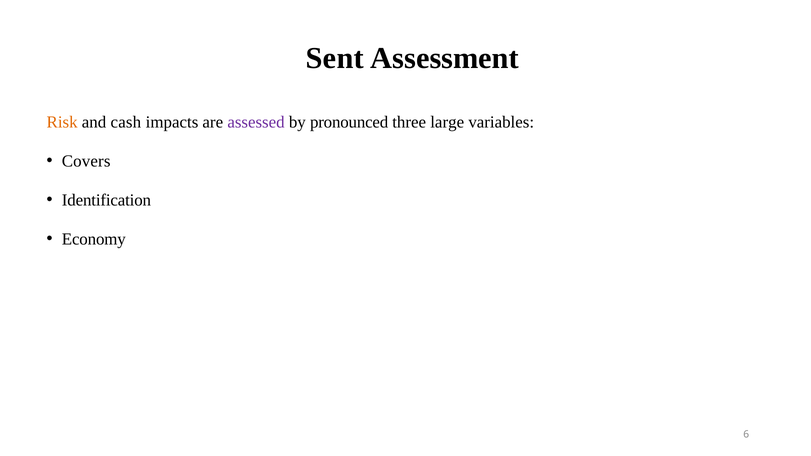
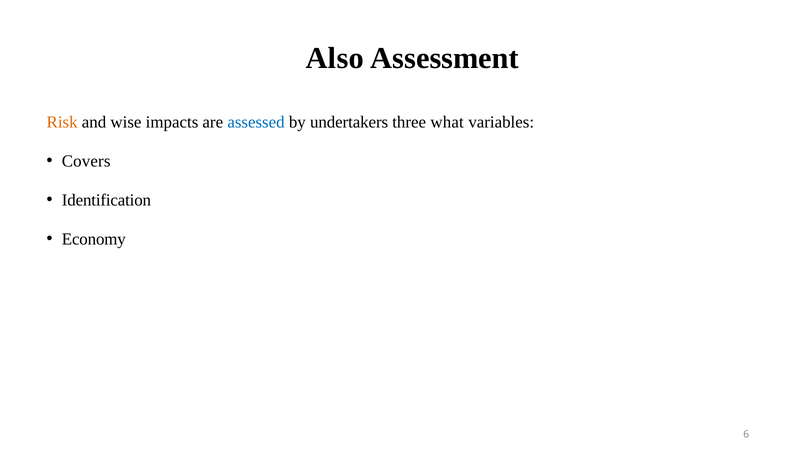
Sent: Sent -> Also (335, 58)
cash: cash -> wise (126, 122)
assessed colour: purple -> blue (256, 122)
pronounced: pronounced -> undertakers (349, 122)
large: large -> what (447, 122)
